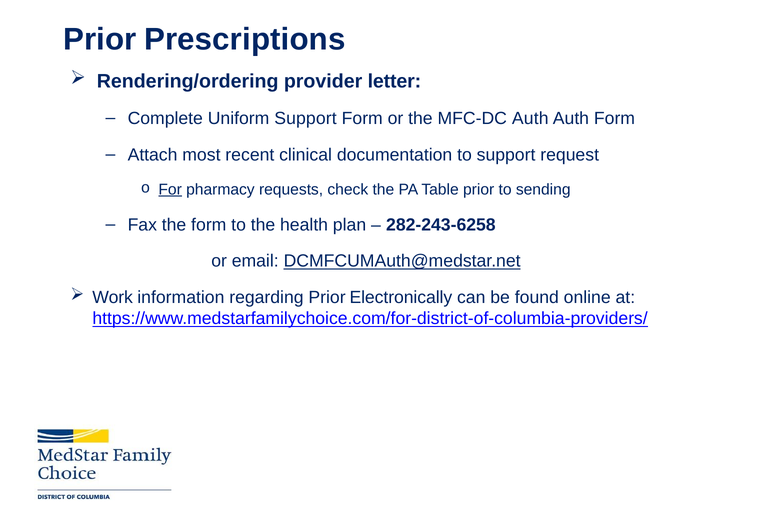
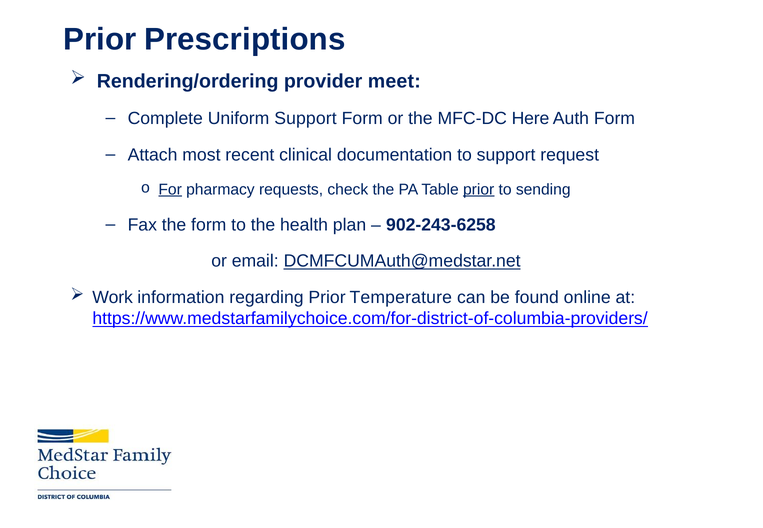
letter: letter -> meet (394, 81)
MFC-DC Auth: Auth -> Here (530, 119)
prior underline: none -> present (479, 190)
282-243-6258: 282-243-6258 -> 902-243-6258 (441, 225)
Electronically: Electronically -> Temperature (401, 298)
